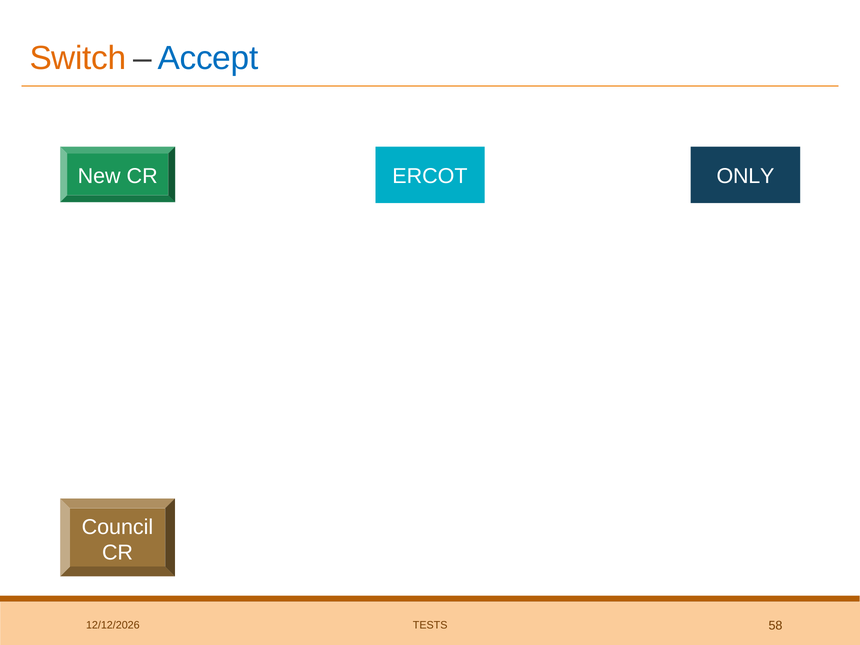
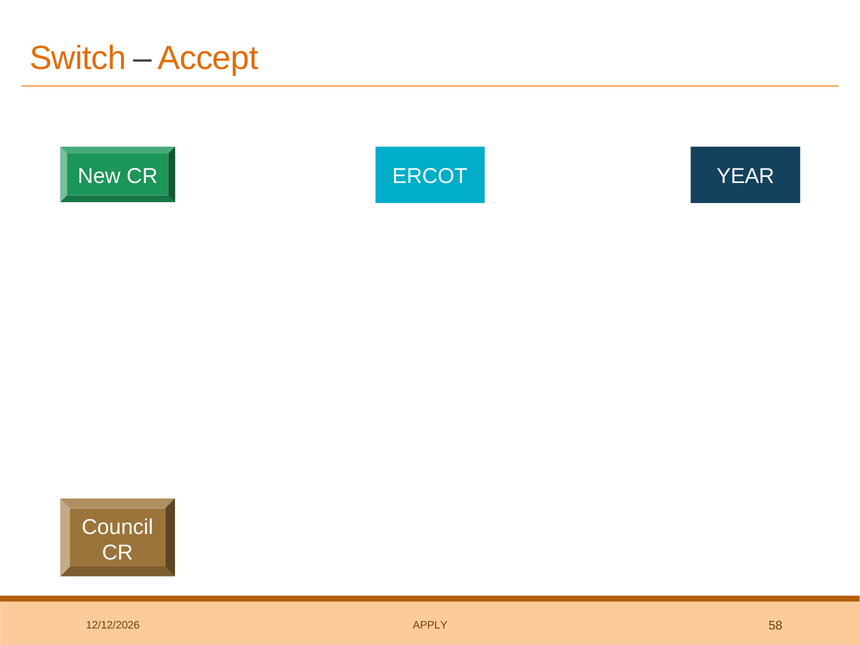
Accept colour: blue -> orange (208, 58)
ONLY: ONLY -> YEAR (745, 176)
TESTS: TESTS -> APPLY (430, 625)
